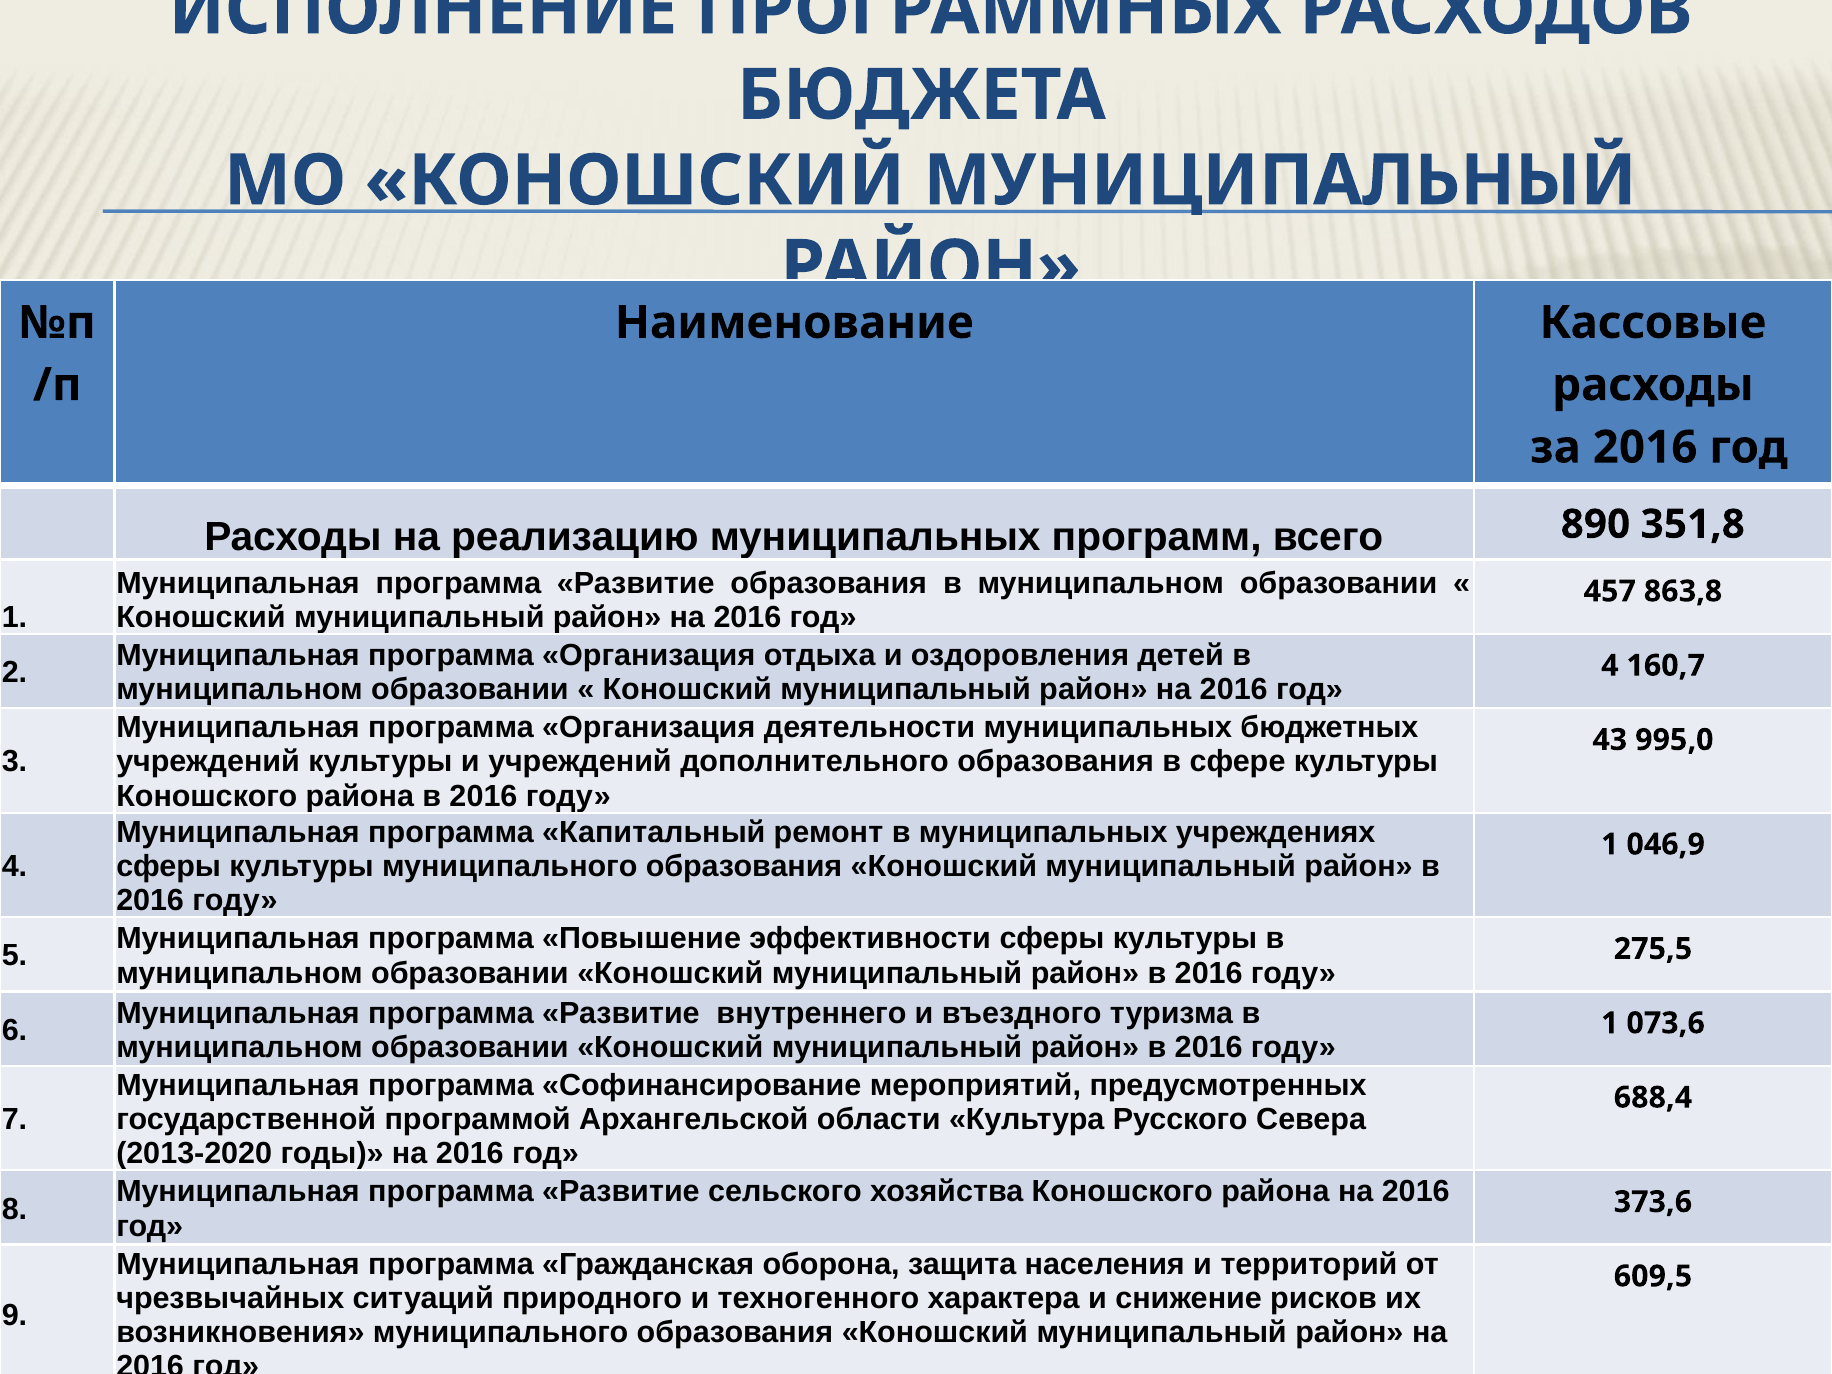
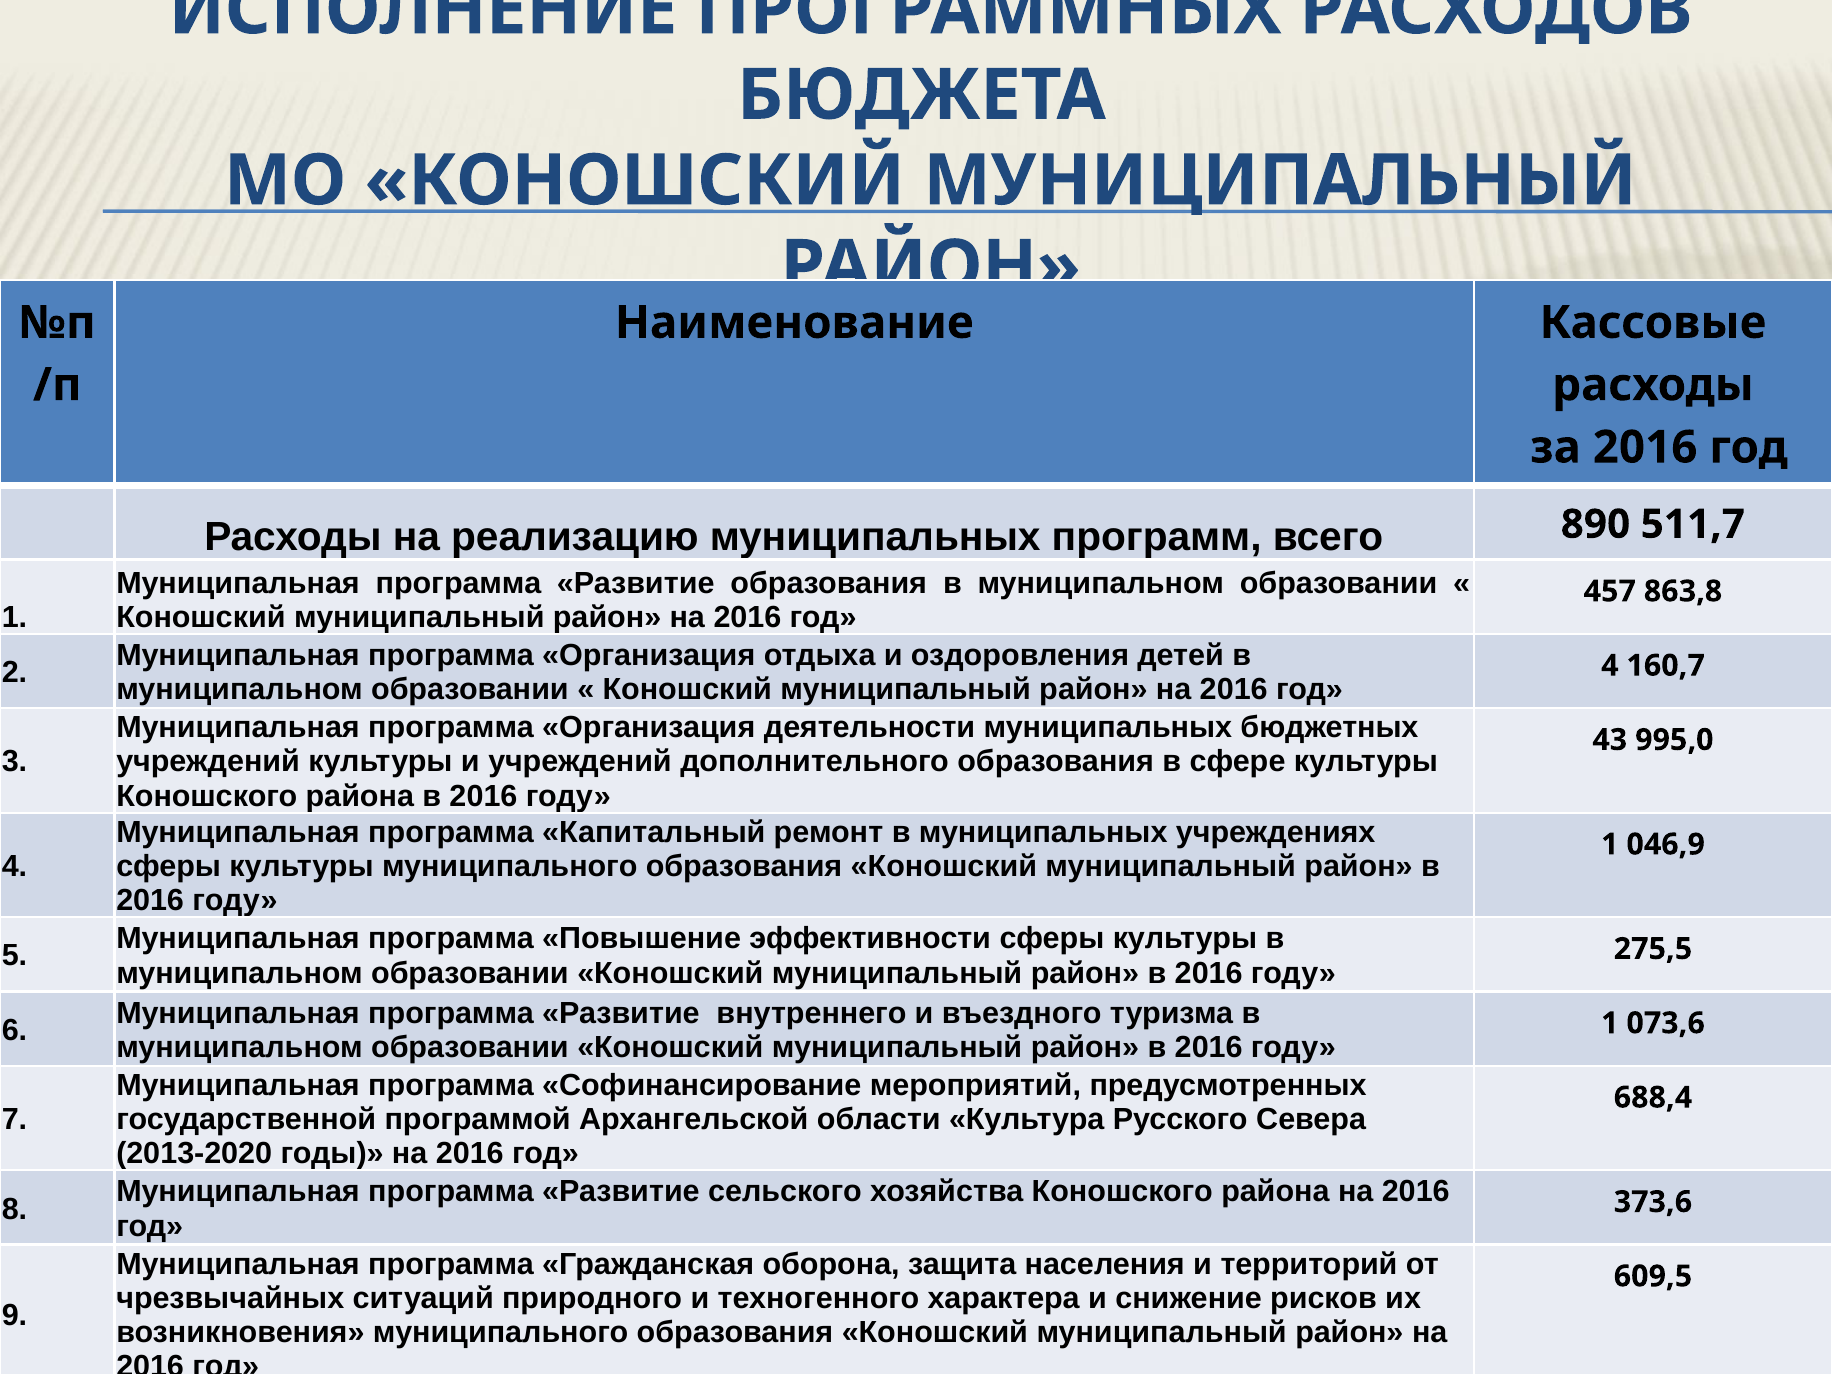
351,8: 351,8 -> 511,7 (1693, 524)
